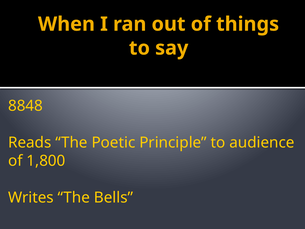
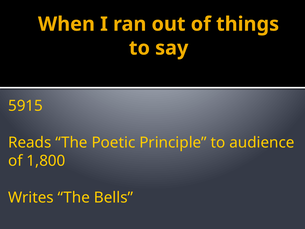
8848: 8848 -> 5915 (26, 106)
